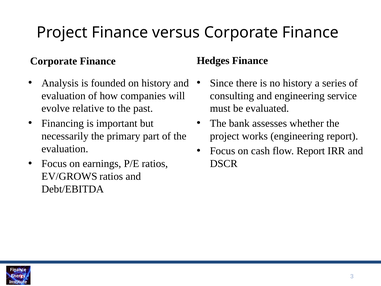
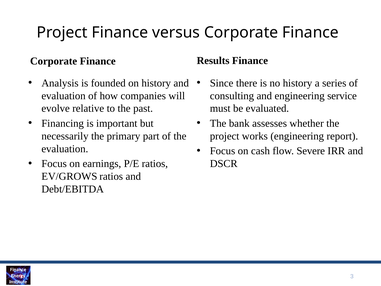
Hedges: Hedges -> Results (213, 61)
flow Report: Report -> Severe (311, 151)
